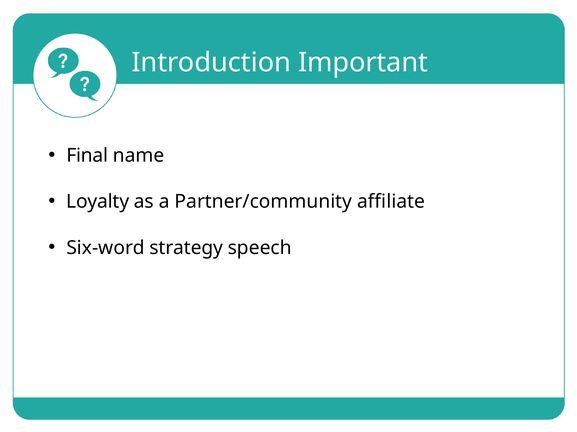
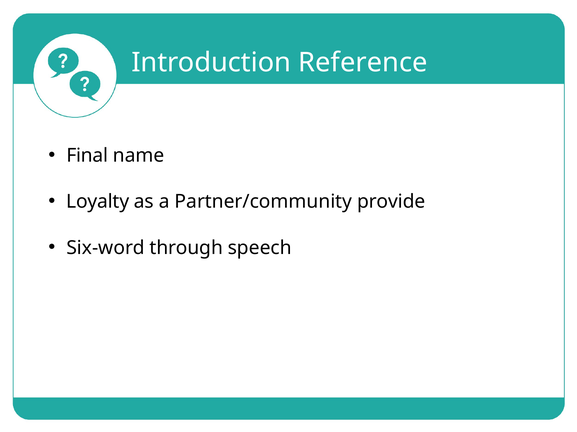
Important: Important -> Reference (363, 63)
affiliate: affiliate -> provide (391, 202)
strategy: strategy -> through (186, 248)
